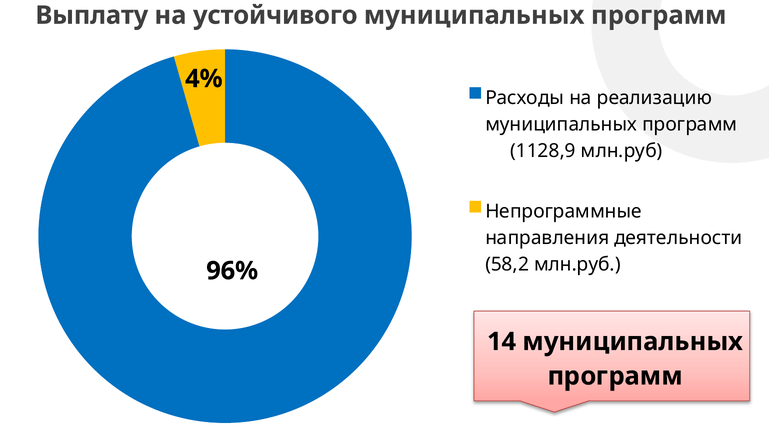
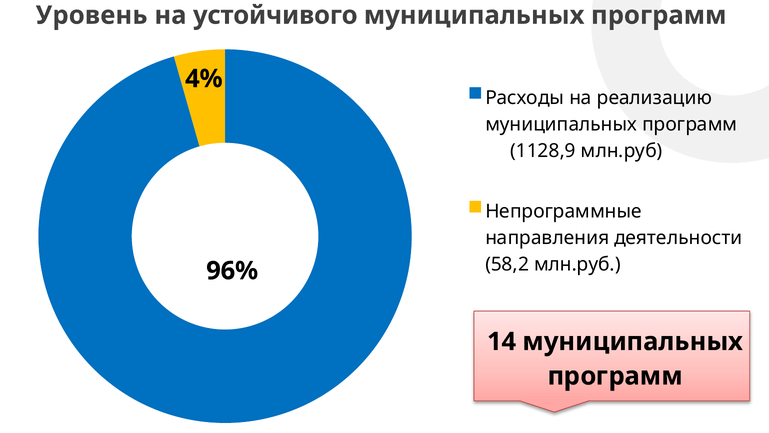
Выплату: Выплату -> Уровень (92, 15)
